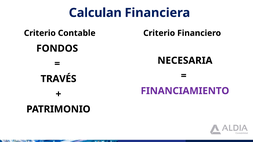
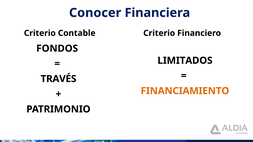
Calculan: Calculan -> Conocer (95, 13)
NECESARIA: NECESARIA -> LIMITADOS (185, 61)
FINANCIAMIENTO colour: purple -> orange (185, 91)
